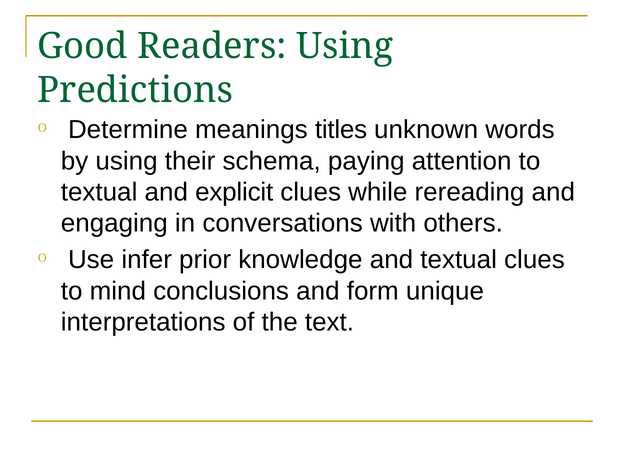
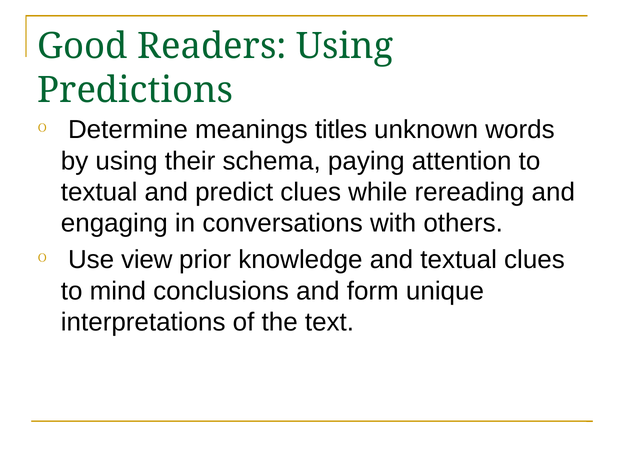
explicit: explicit -> predict (234, 192)
infer: infer -> view (147, 260)
